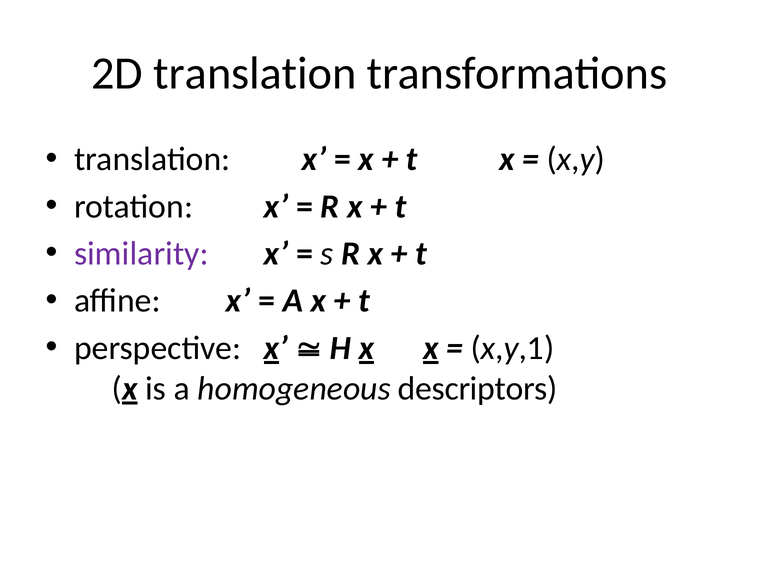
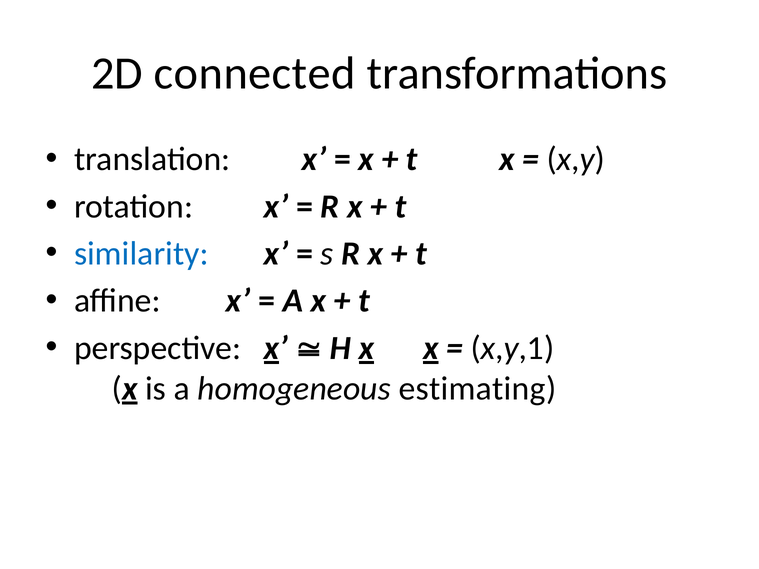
2D translation: translation -> connected (255, 73)
similarity colour: purple -> blue (141, 254)
descriptors: descriptors -> estimating (477, 389)
